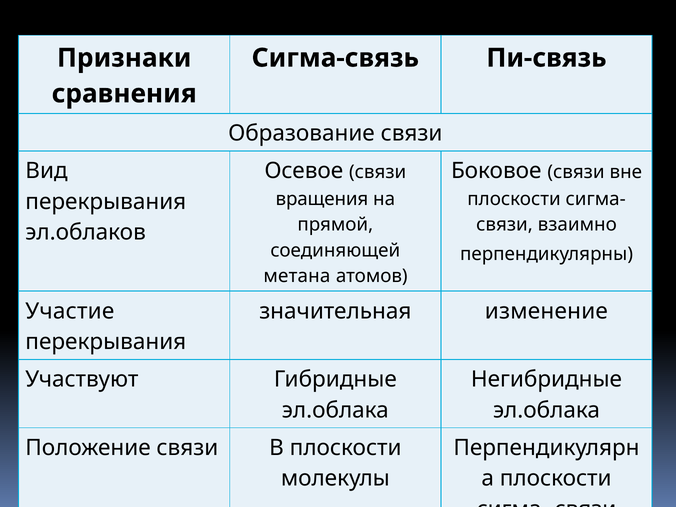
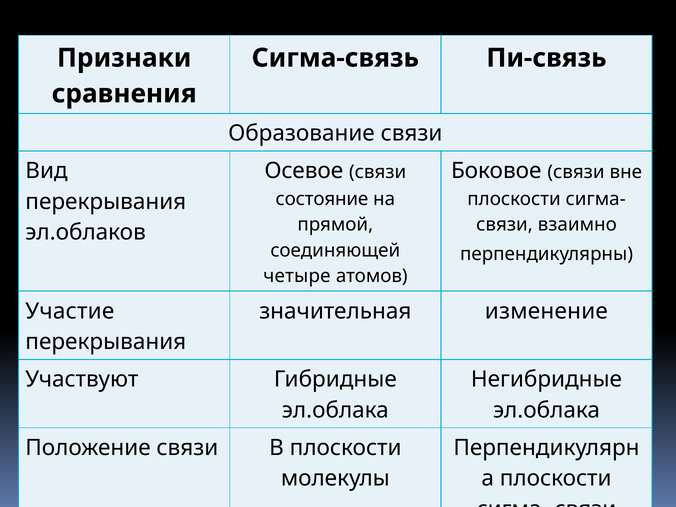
вращения: вращения -> состояние (322, 199)
метана: метана -> четыре (297, 276)
